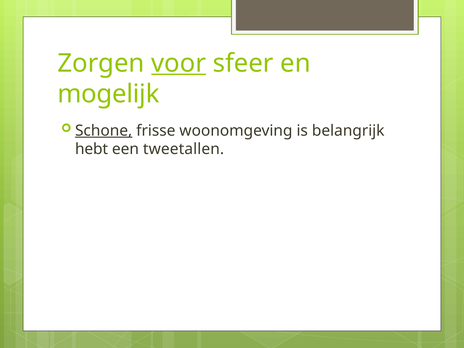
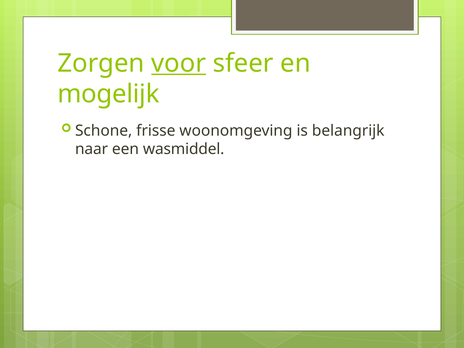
Schone underline: present -> none (104, 131)
hebt: hebt -> naar (92, 149)
tweetallen: tweetallen -> wasmiddel (184, 149)
